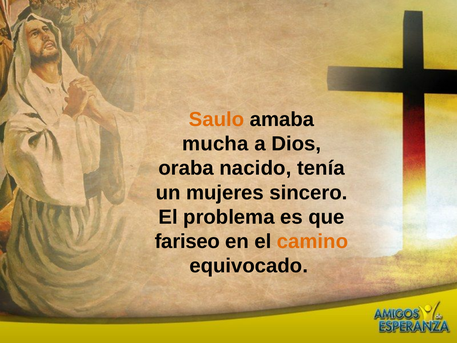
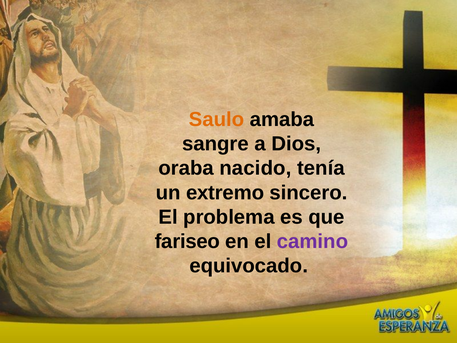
mucha: mucha -> sangre (216, 144)
mujeres: mujeres -> extremo (225, 193)
camino colour: orange -> purple (313, 241)
